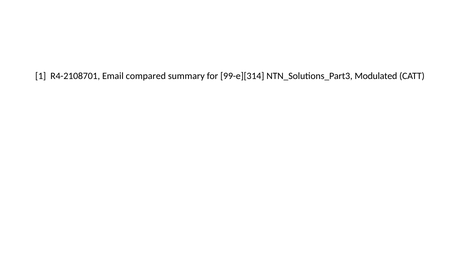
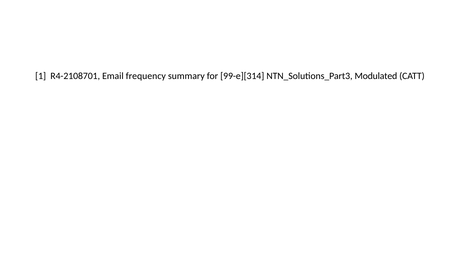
compared: compared -> frequency (146, 76)
